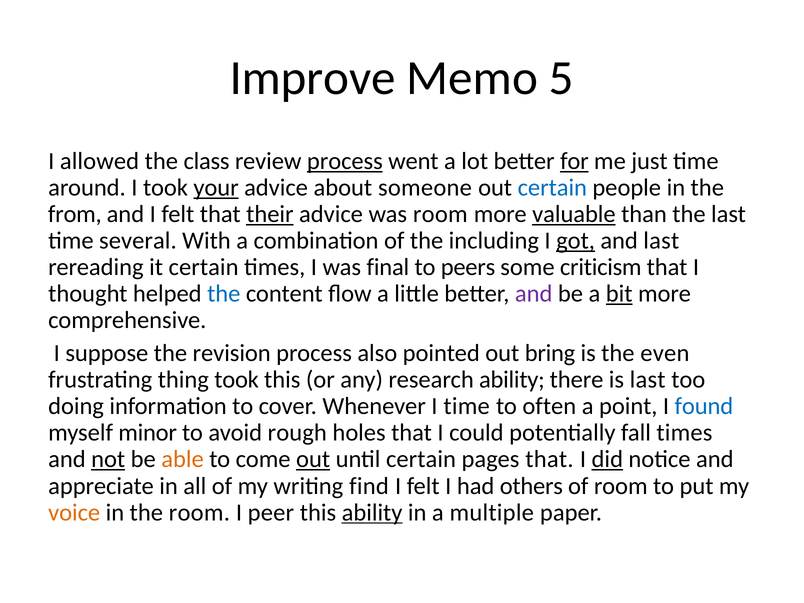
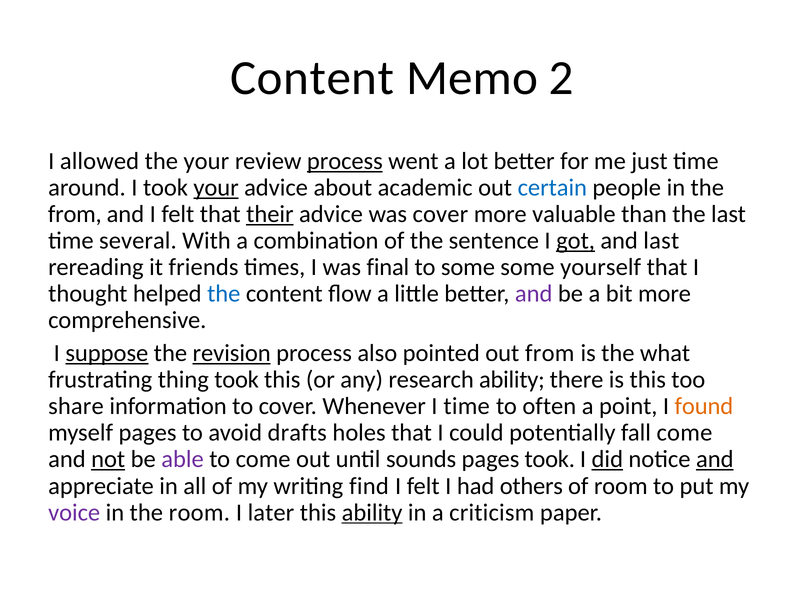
Improve: Improve -> Content (312, 78)
5: 5 -> 2 (561, 78)
the class: class -> your (206, 161)
for underline: present -> none (574, 161)
someone: someone -> academic (425, 188)
was room: room -> cover (440, 214)
valuable underline: present -> none (574, 214)
including: including -> sentence (494, 241)
it certain: certain -> friends (204, 267)
to peers: peers -> some (468, 267)
criticism: criticism -> yourself (601, 267)
bit underline: present -> none (619, 294)
suppose underline: none -> present (107, 353)
revision underline: none -> present (232, 353)
out bring: bring -> from (550, 353)
even: even -> what (665, 353)
is last: last -> this (648, 380)
doing: doing -> share (76, 406)
found colour: blue -> orange (704, 406)
myself minor: minor -> pages (148, 433)
rough: rough -> drafts (297, 433)
fall times: times -> come (684, 433)
able colour: orange -> purple (183, 459)
out underline: present -> none (313, 459)
until certain: certain -> sounds (421, 459)
pages that: that -> took (550, 459)
and underline: none -> present (715, 459)
voice colour: orange -> purple (74, 512)
peer: peer -> later (271, 512)
multiple: multiple -> criticism (492, 512)
